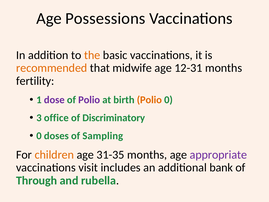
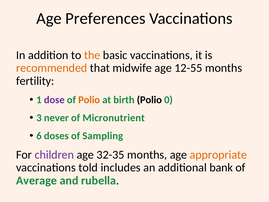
Possessions: Possessions -> Preferences (105, 18)
12-31: 12-31 -> 12-55 (188, 68)
Polio colour: purple -> orange (89, 100)
Polio colour: orange -> black (149, 100)
office: office -> never (56, 118)
Discriminatory: Discriminatory -> Micronutrient (114, 118)
0: 0 -> 6 (39, 136)
children colour: orange -> purple (54, 154)
31-35: 31-35 -> 32-35 (111, 154)
appropriate colour: purple -> orange (218, 154)
visit: visit -> told (88, 167)
Through: Through -> Average (37, 180)
